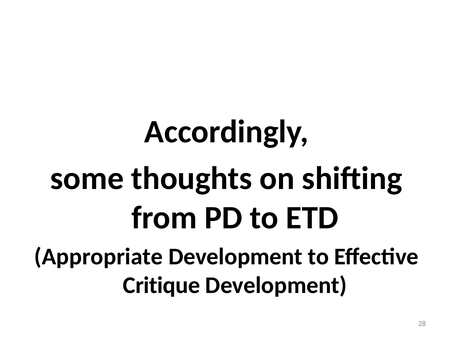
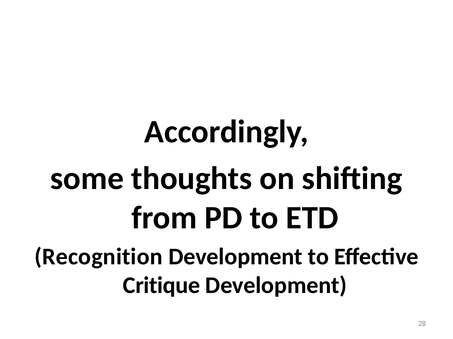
Appropriate: Appropriate -> Recognition (99, 257)
